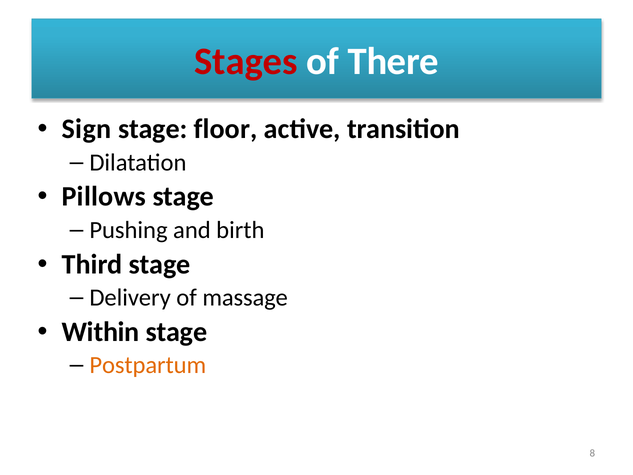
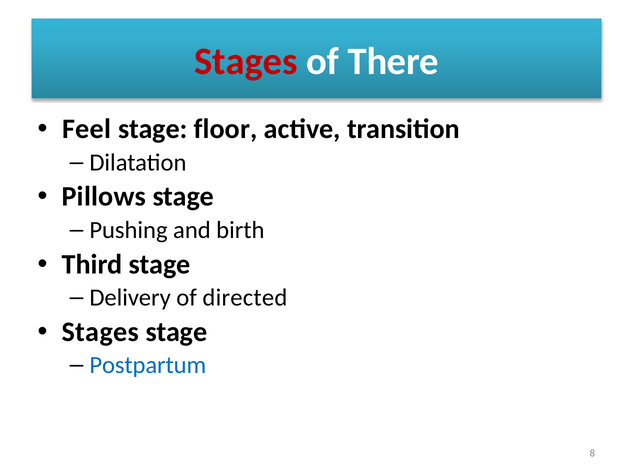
Sign: Sign -> Feel (87, 129)
massage: massage -> directed (245, 298)
Within: Within -> Stages (100, 332)
Postpartum colour: orange -> blue (148, 365)
